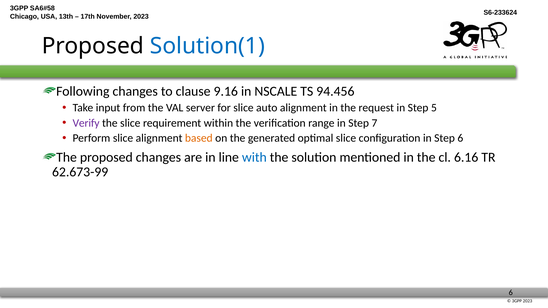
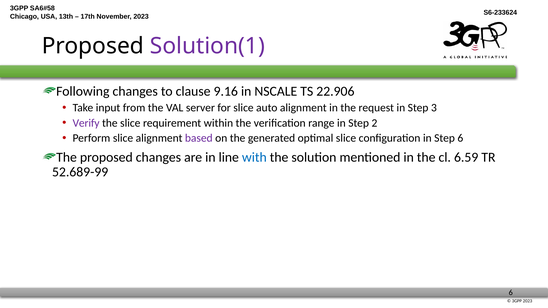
Solution(1 colour: blue -> purple (207, 46)
94.456: 94.456 -> 22.906 (335, 91)
5: 5 -> 3 (434, 108)
7: 7 -> 2 (374, 123)
based colour: orange -> purple (199, 138)
6.16: 6.16 -> 6.59 (466, 157)
62.673-99: 62.673-99 -> 52.689-99 (80, 172)
